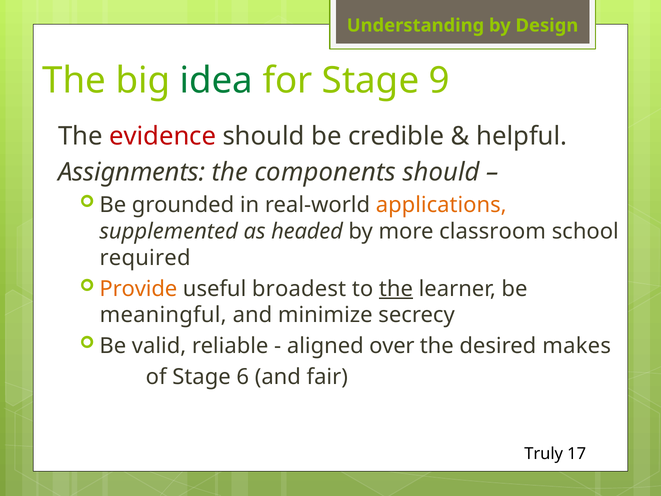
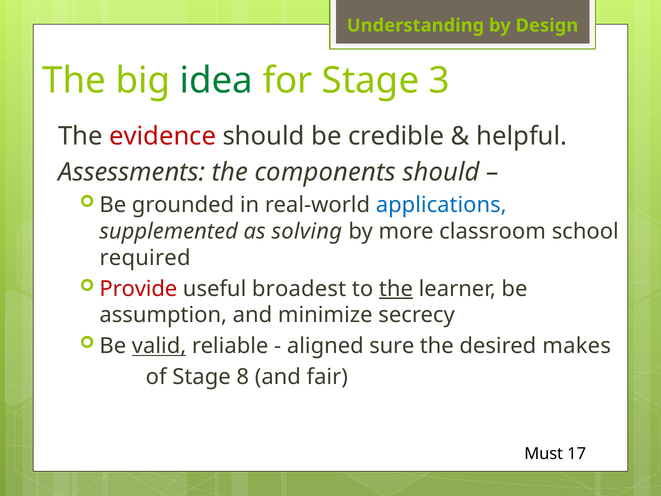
9: 9 -> 3 (439, 81)
Assignments: Assignments -> Assessments (132, 172)
applications colour: orange -> blue (441, 205)
headed: headed -> solving (307, 231)
Provide colour: orange -> red (138, 289)
meaningful: meaningful -> assumption (163, 315)
valid underline: none -> present (159, 346)
over: over -> sure (392, 346)
6: 6 -> 8 (243, 377)
Truly: Truly -> Must (544, 454)
